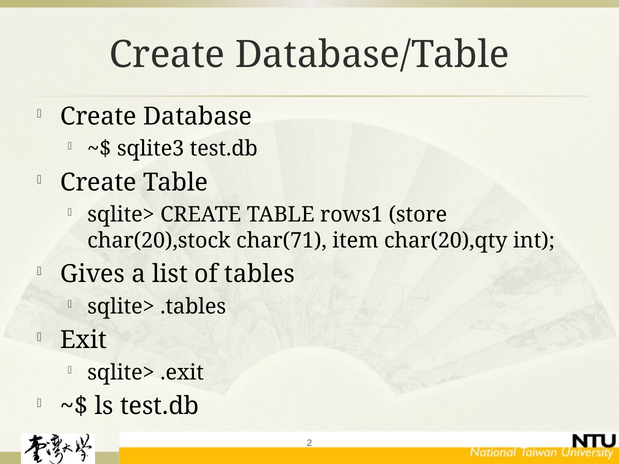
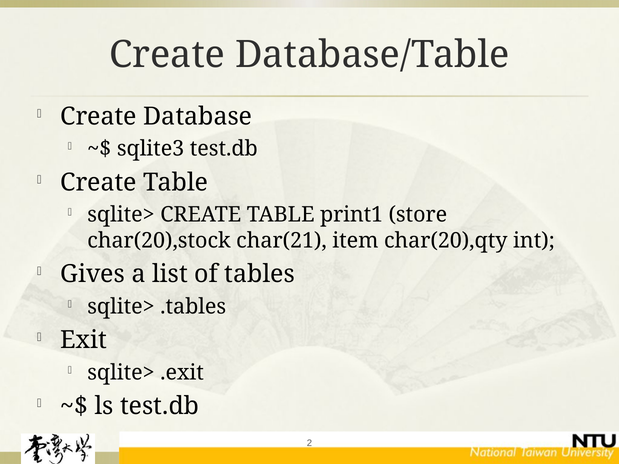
rows1: rows1 -> print1 (352, 215)
char(71: char(71 -> char(21 (282, 241)
